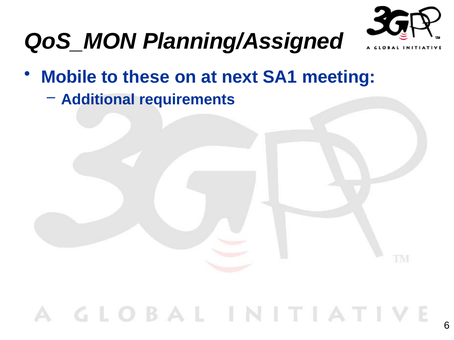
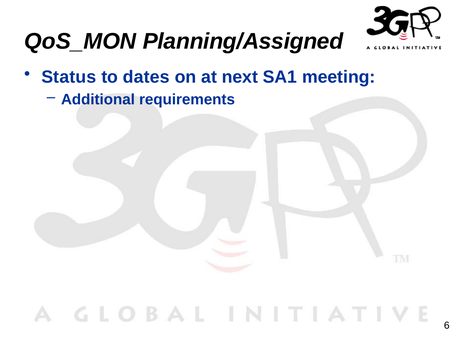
Mobile: Mobile -> Status (69, 77)
these: these -> dates (146, 77)
